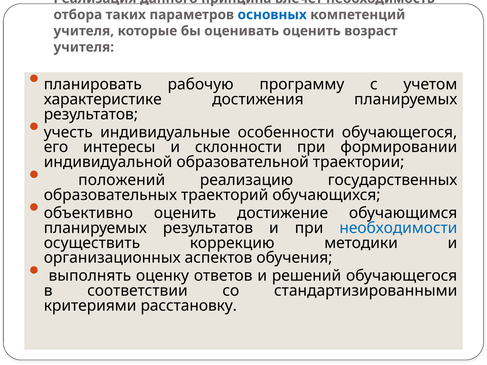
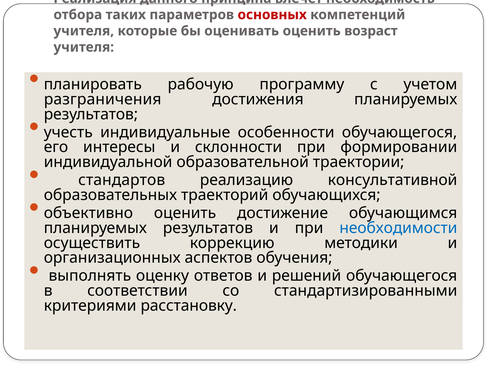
основных colour: blue -> red (272, 15)
характеристике: характеристике -> разграничения (103, 99)
положений: положений -> стандартов (122, 180)
государственных: государственных -> консультативной (393, 180)
